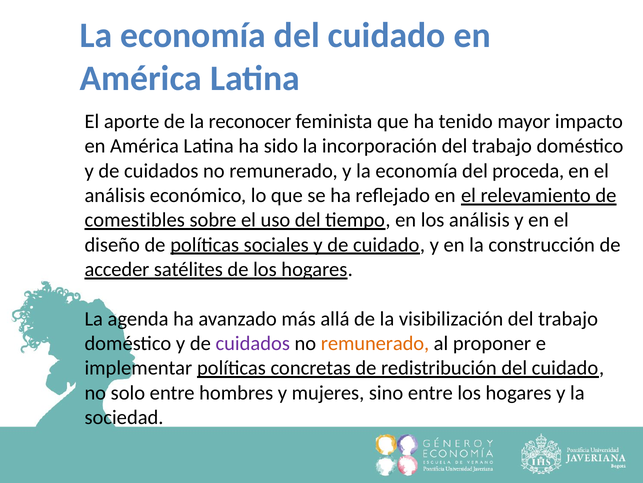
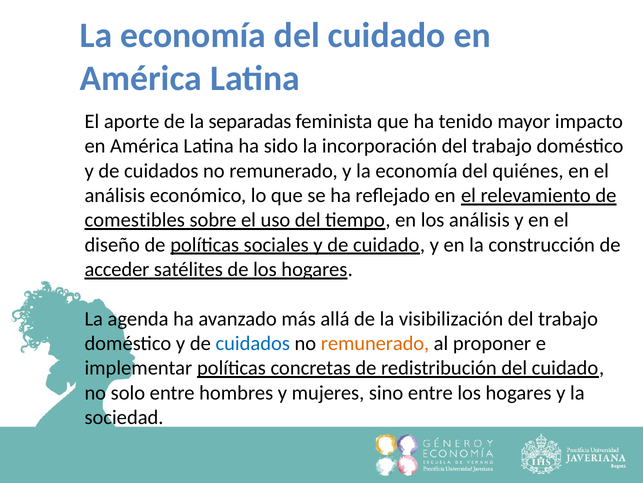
reconocer: reconocer -> separadas (250, 121)
proceda: proceda -> quiénes (528, 171)
cuidados colour: purple -> blue (253, 343)
